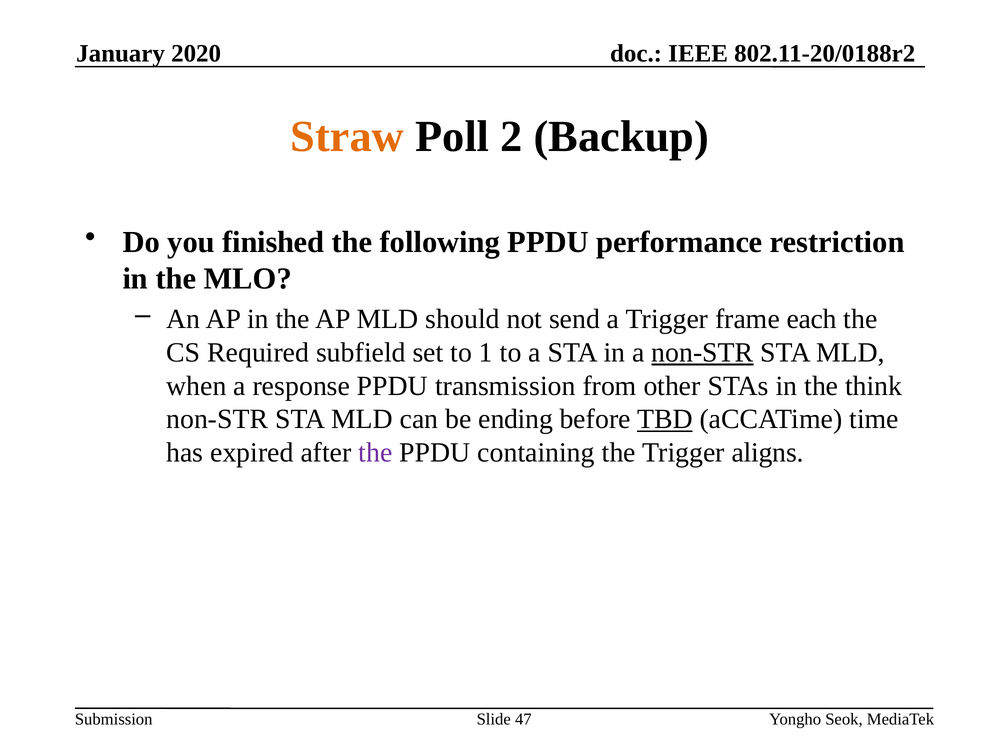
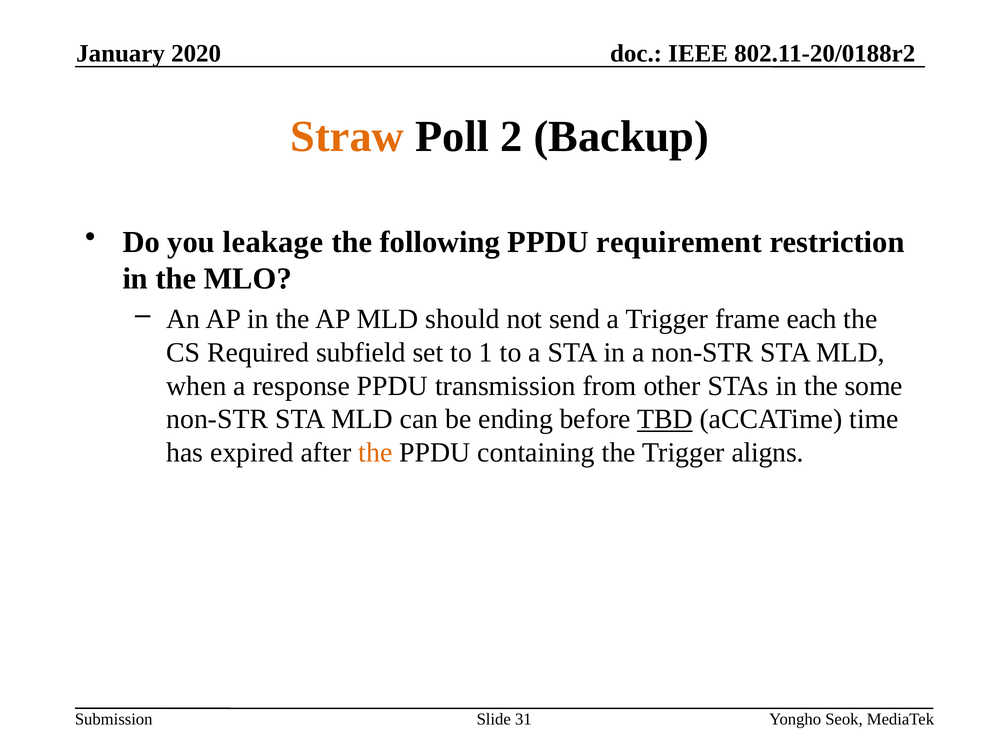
finished: finished -> leakage (273, 242)
performance: performance -> requirement (679, 242)
non-STR underline: present -> none (702, 353)
think: think -> some (874, 386)
the colour: purple -> orange (375, 453)
47: 47 -> 31 (523, 719)
